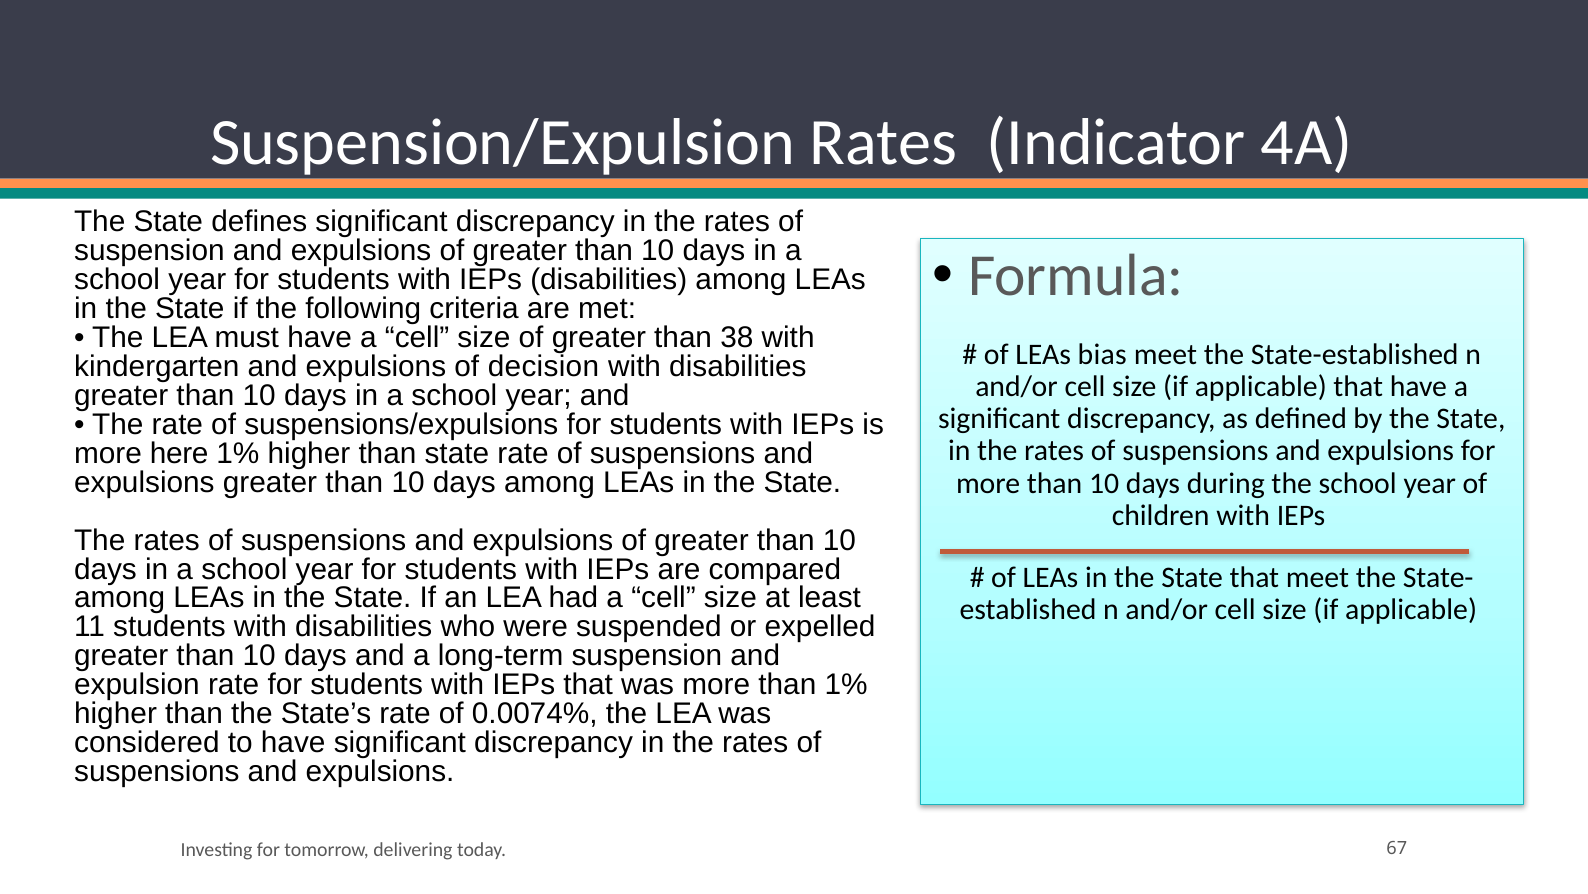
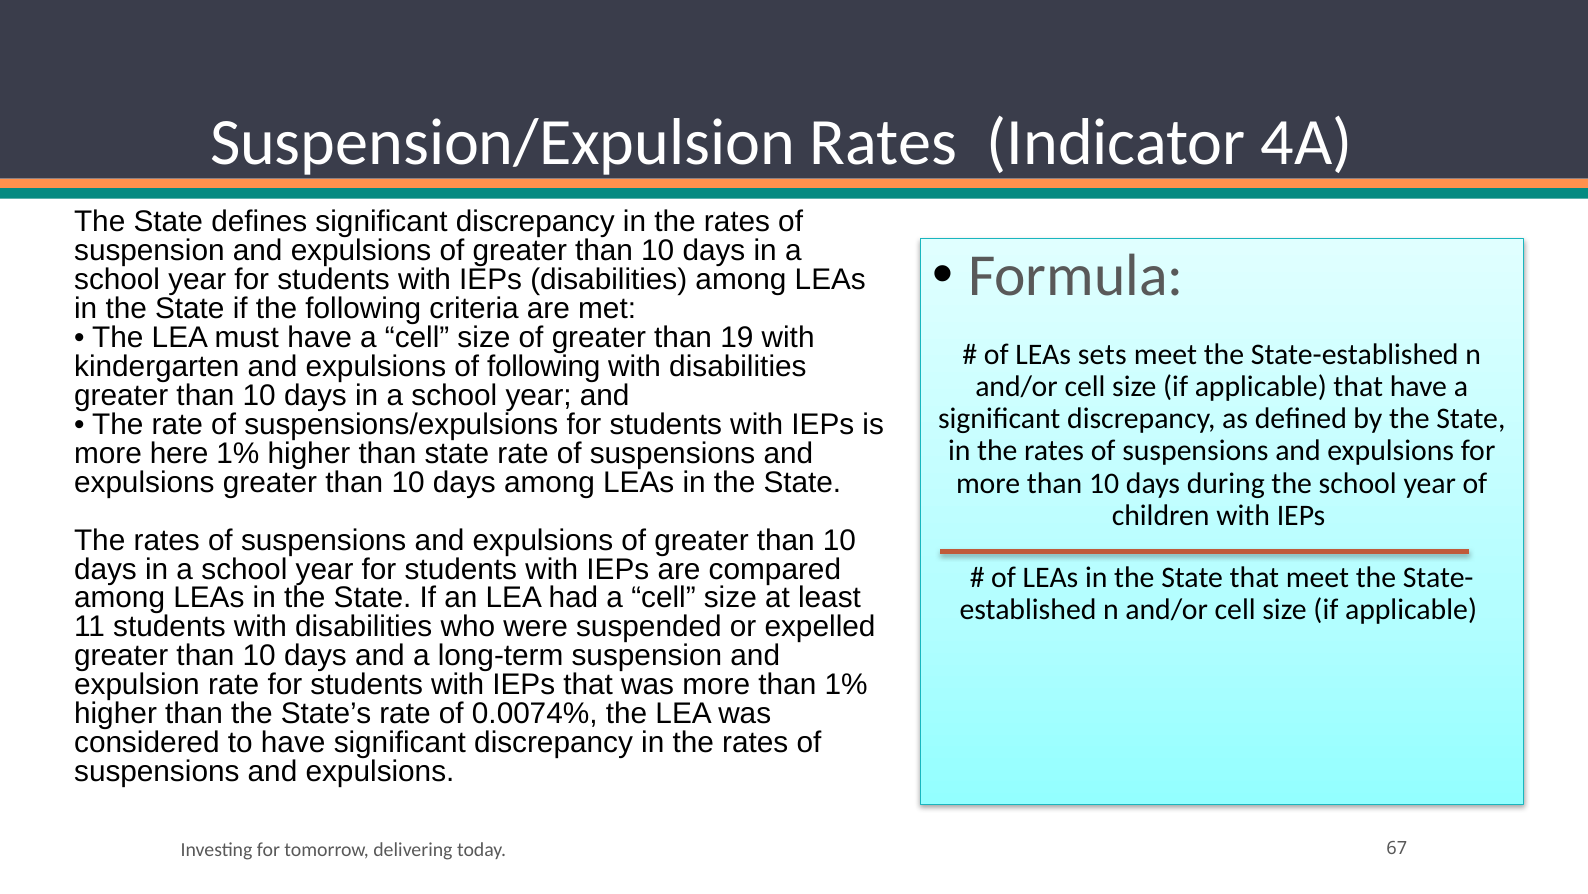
38: 38 -> 19 (737, 337)
bias: bias -> sets (1102, 354)
of decision: decision -> following (544, 366)
